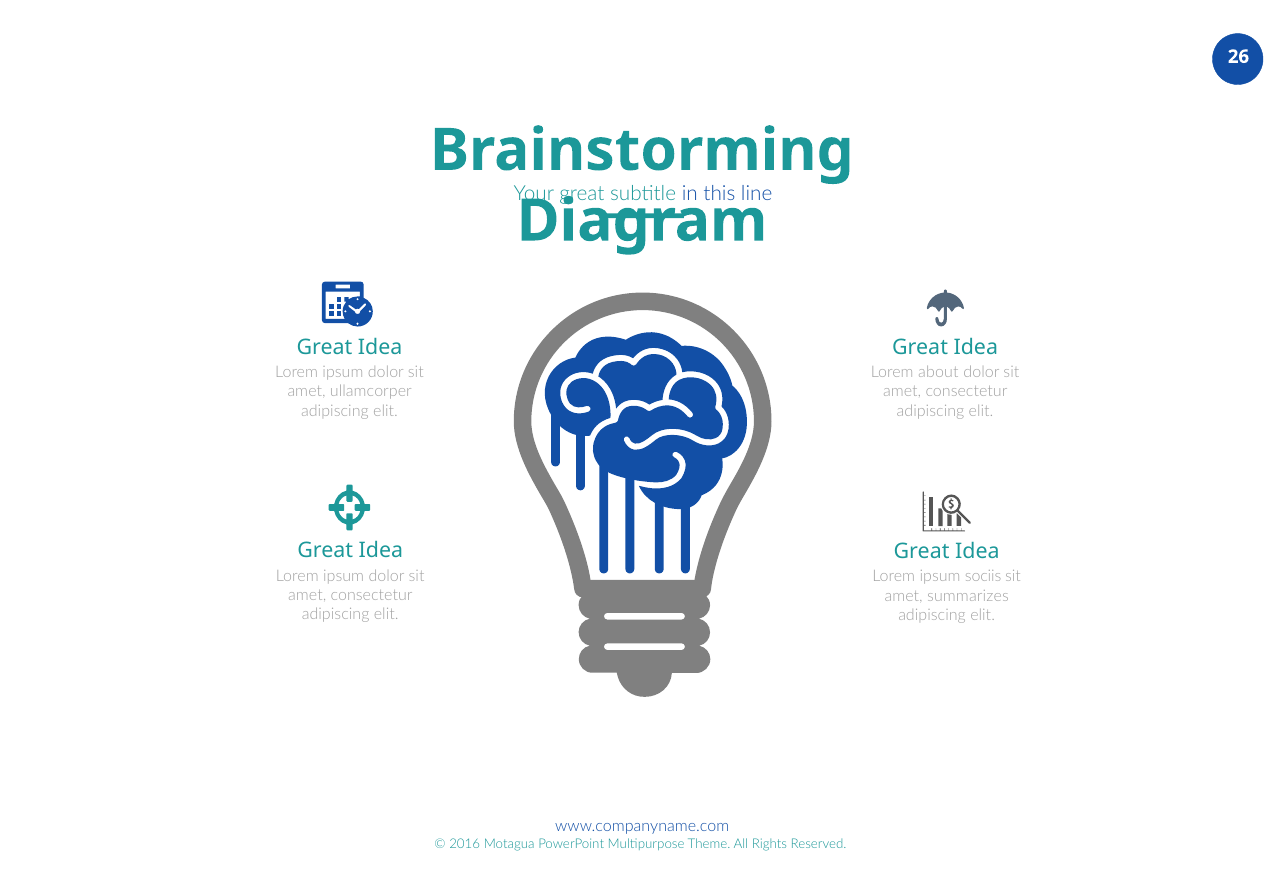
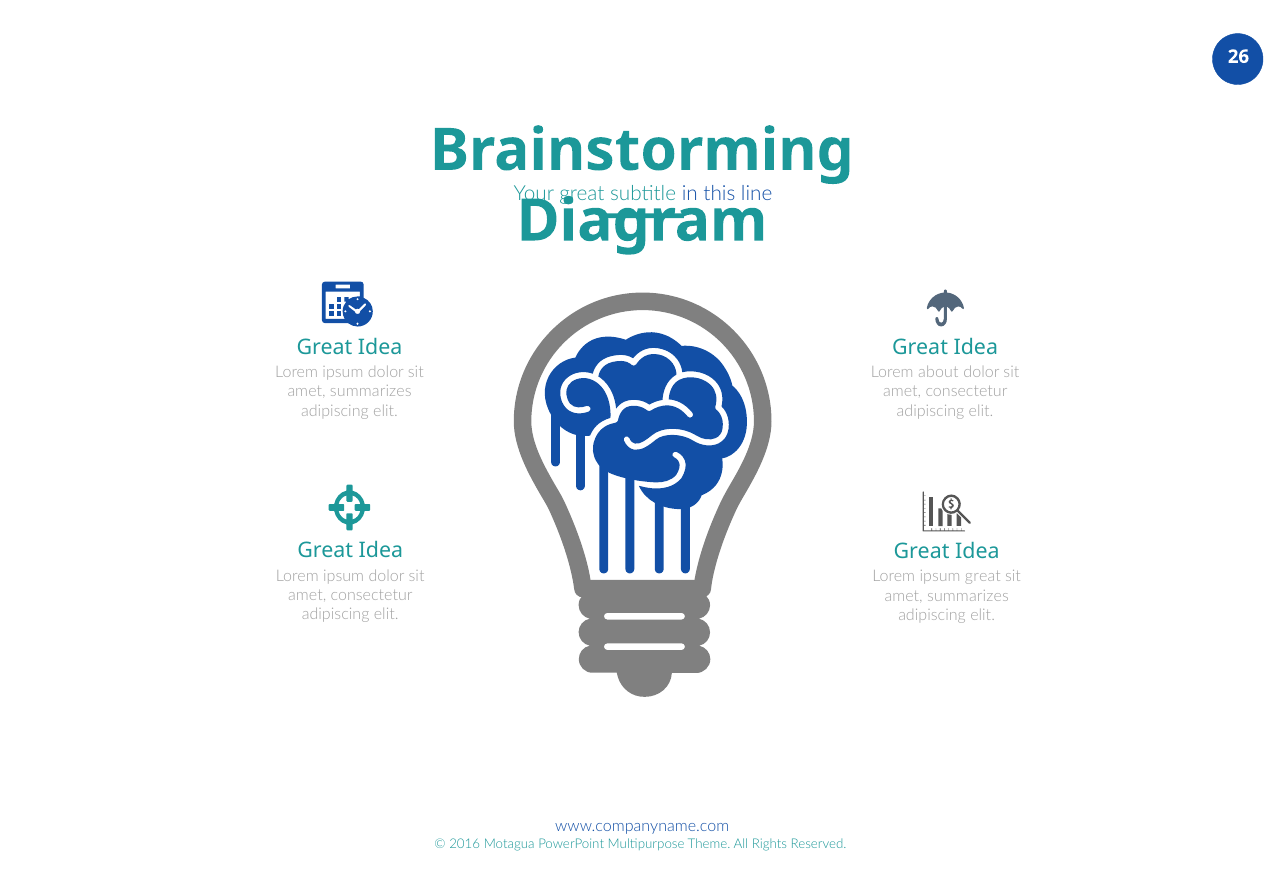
ullamcorper: ullamcorper -> summarizes (371, 392)
ipsum sociis: sociis -> great (983, 576)
